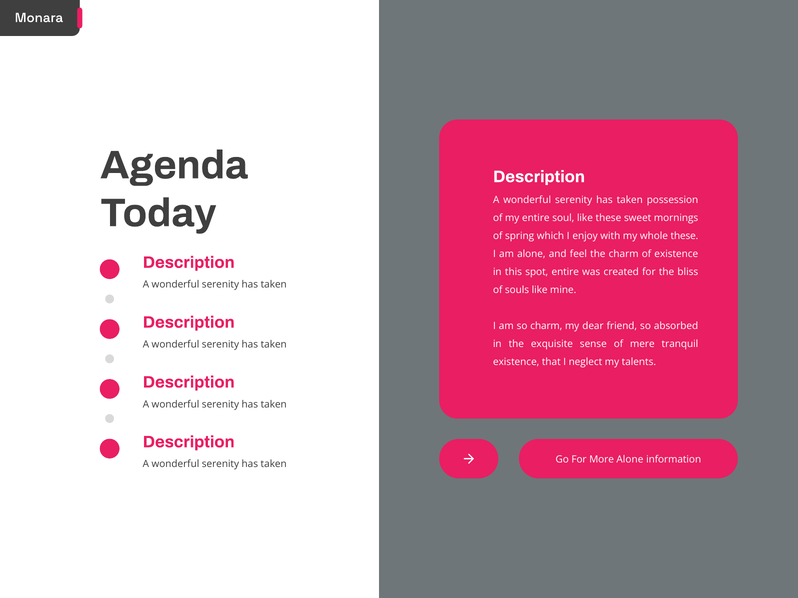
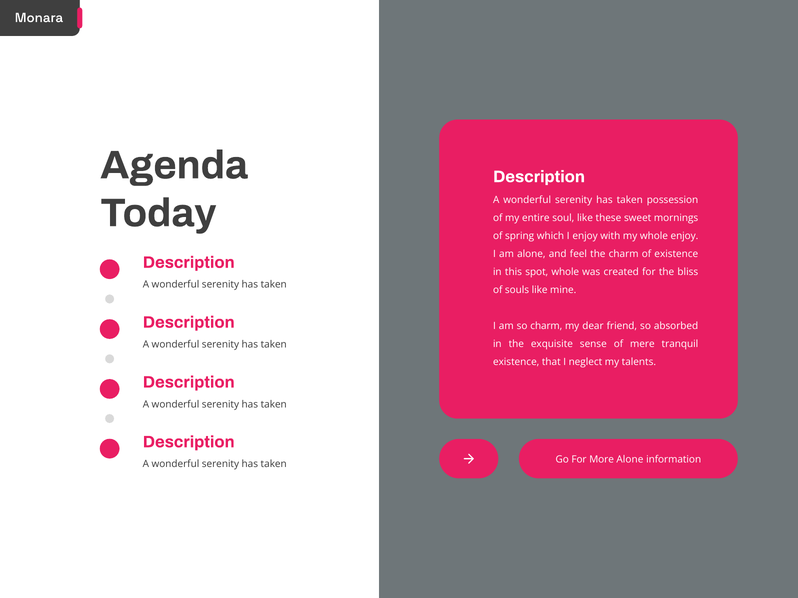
whole these: these -> enjoy (684, 236)
spot entire: entire -> whole (565, 272)
